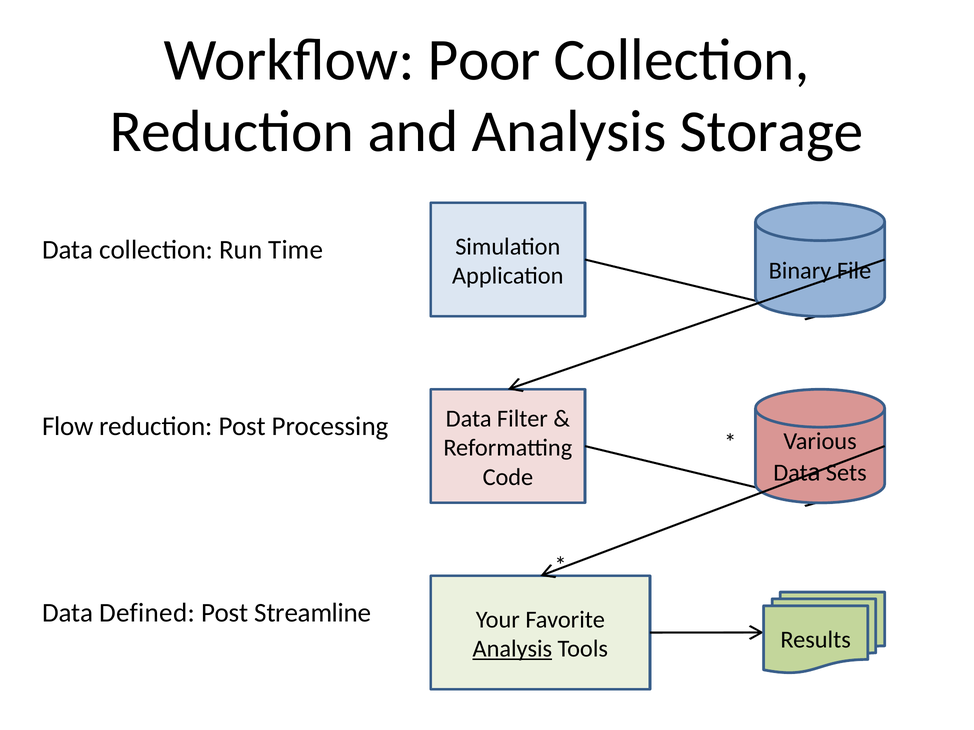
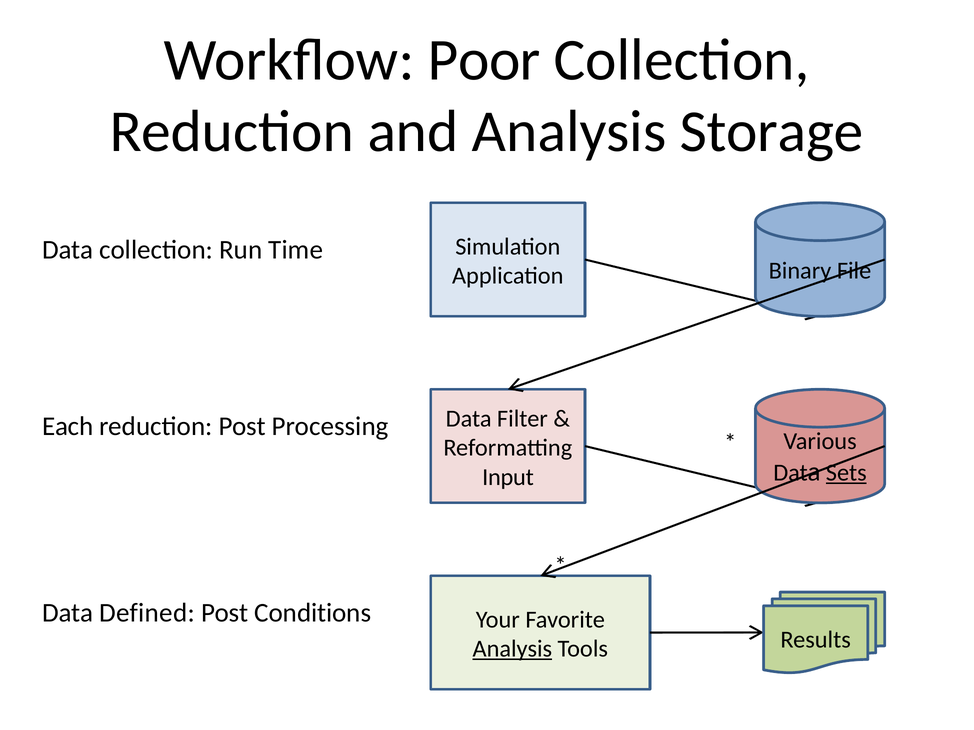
Flow: Flow -> Each (68, 426)
Sets underline: none -> present (846, 473)
Code: Code -> Input (508, 477)
Streamline: Streamline -> Conditions (313, 613)
